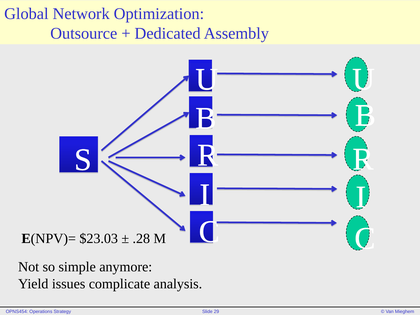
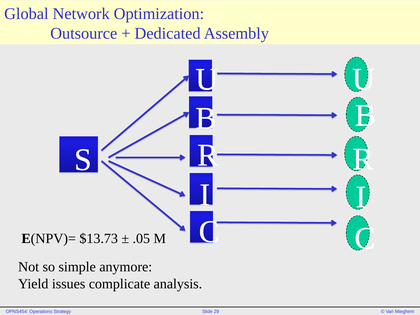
$23.03: $23.03 -> $13.73 (99, 239)
.28: .28 -> .05 (141, 239)
